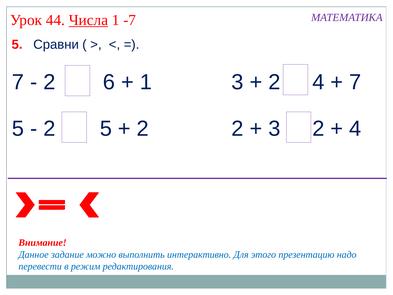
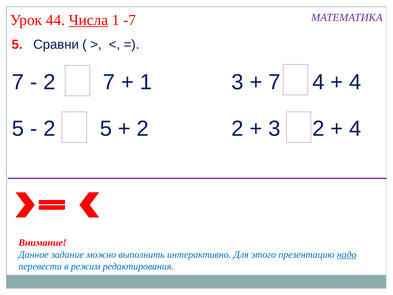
2 6: 6 -> 7 (109, 82)
2: 2 -> 7 (274, 82)
7: 7 -> 4 (355, 82)
надо underline: none -> present (347, 254)
